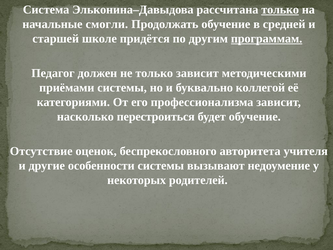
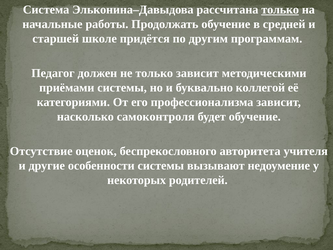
смогли: смогли -> работы (107, 24)
программам underline: present -> none (267, 39)
перестроиться: перестроиться -> самоконтроля (156, 117)
